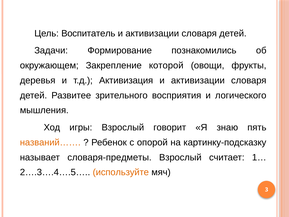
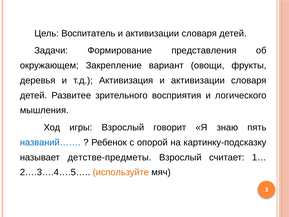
познакомились: познакомились -> представления (204, 50)
которой: которой -> вариант (166, 65)
названий…… colour: orange -> blue (50, 142)
словаря-предметы: словаря-предметы -> детстве-предметы (109, 157)
